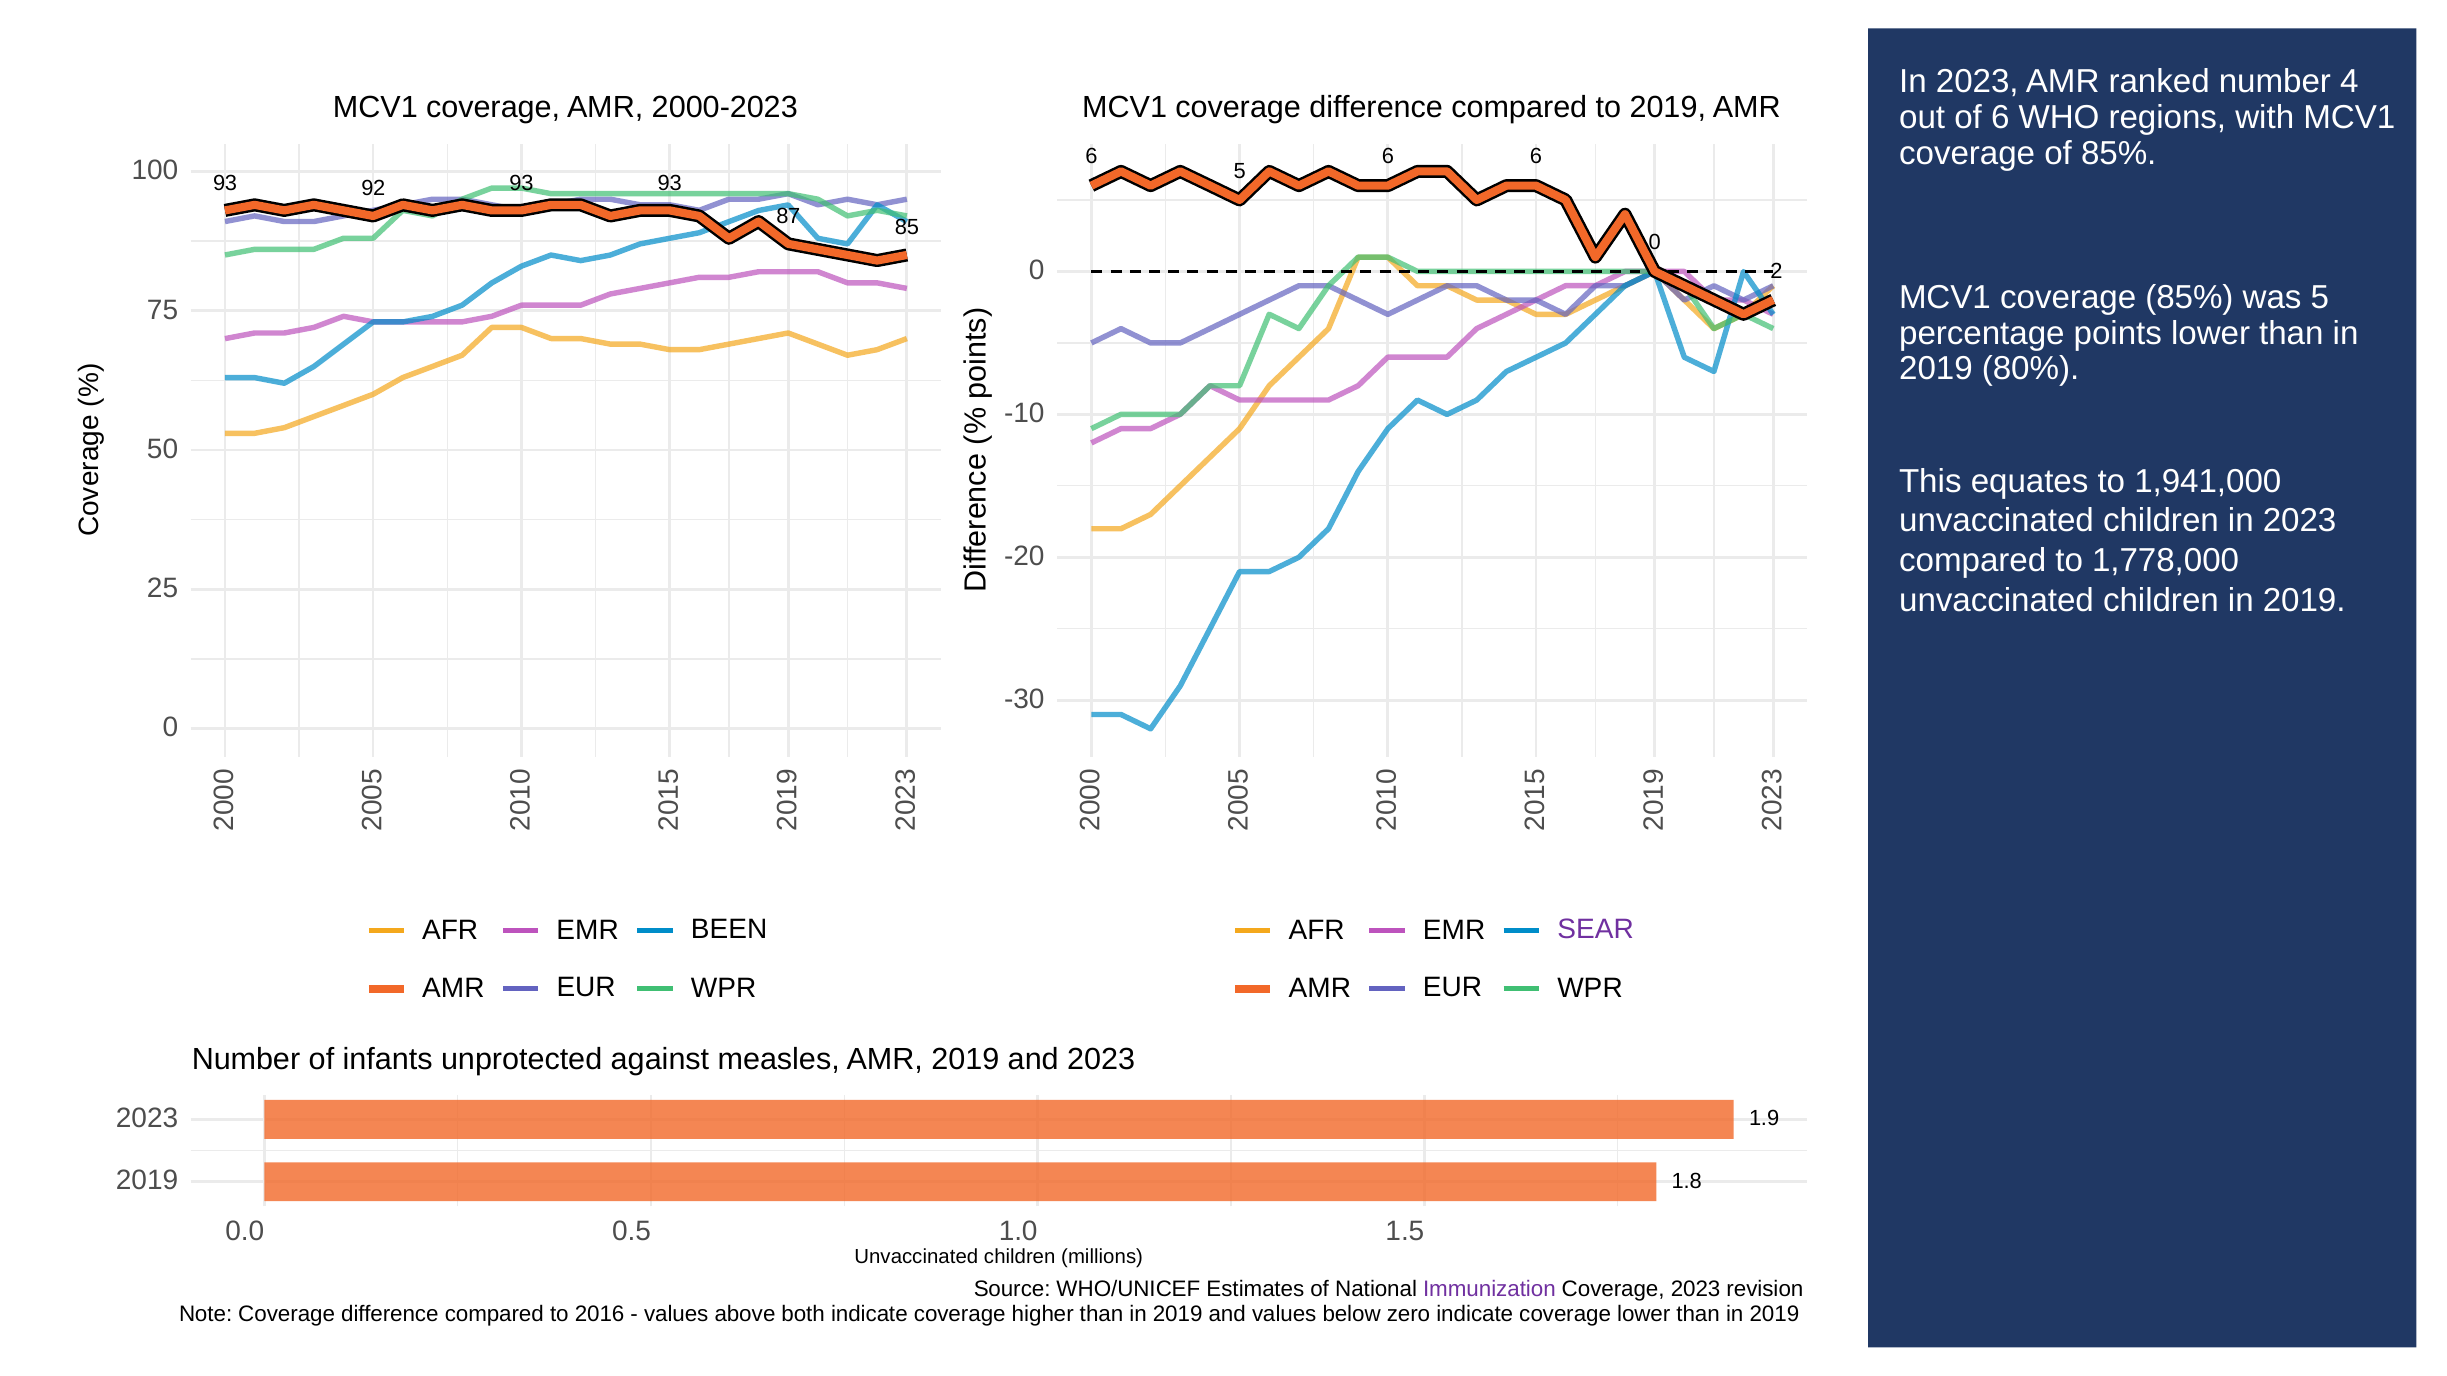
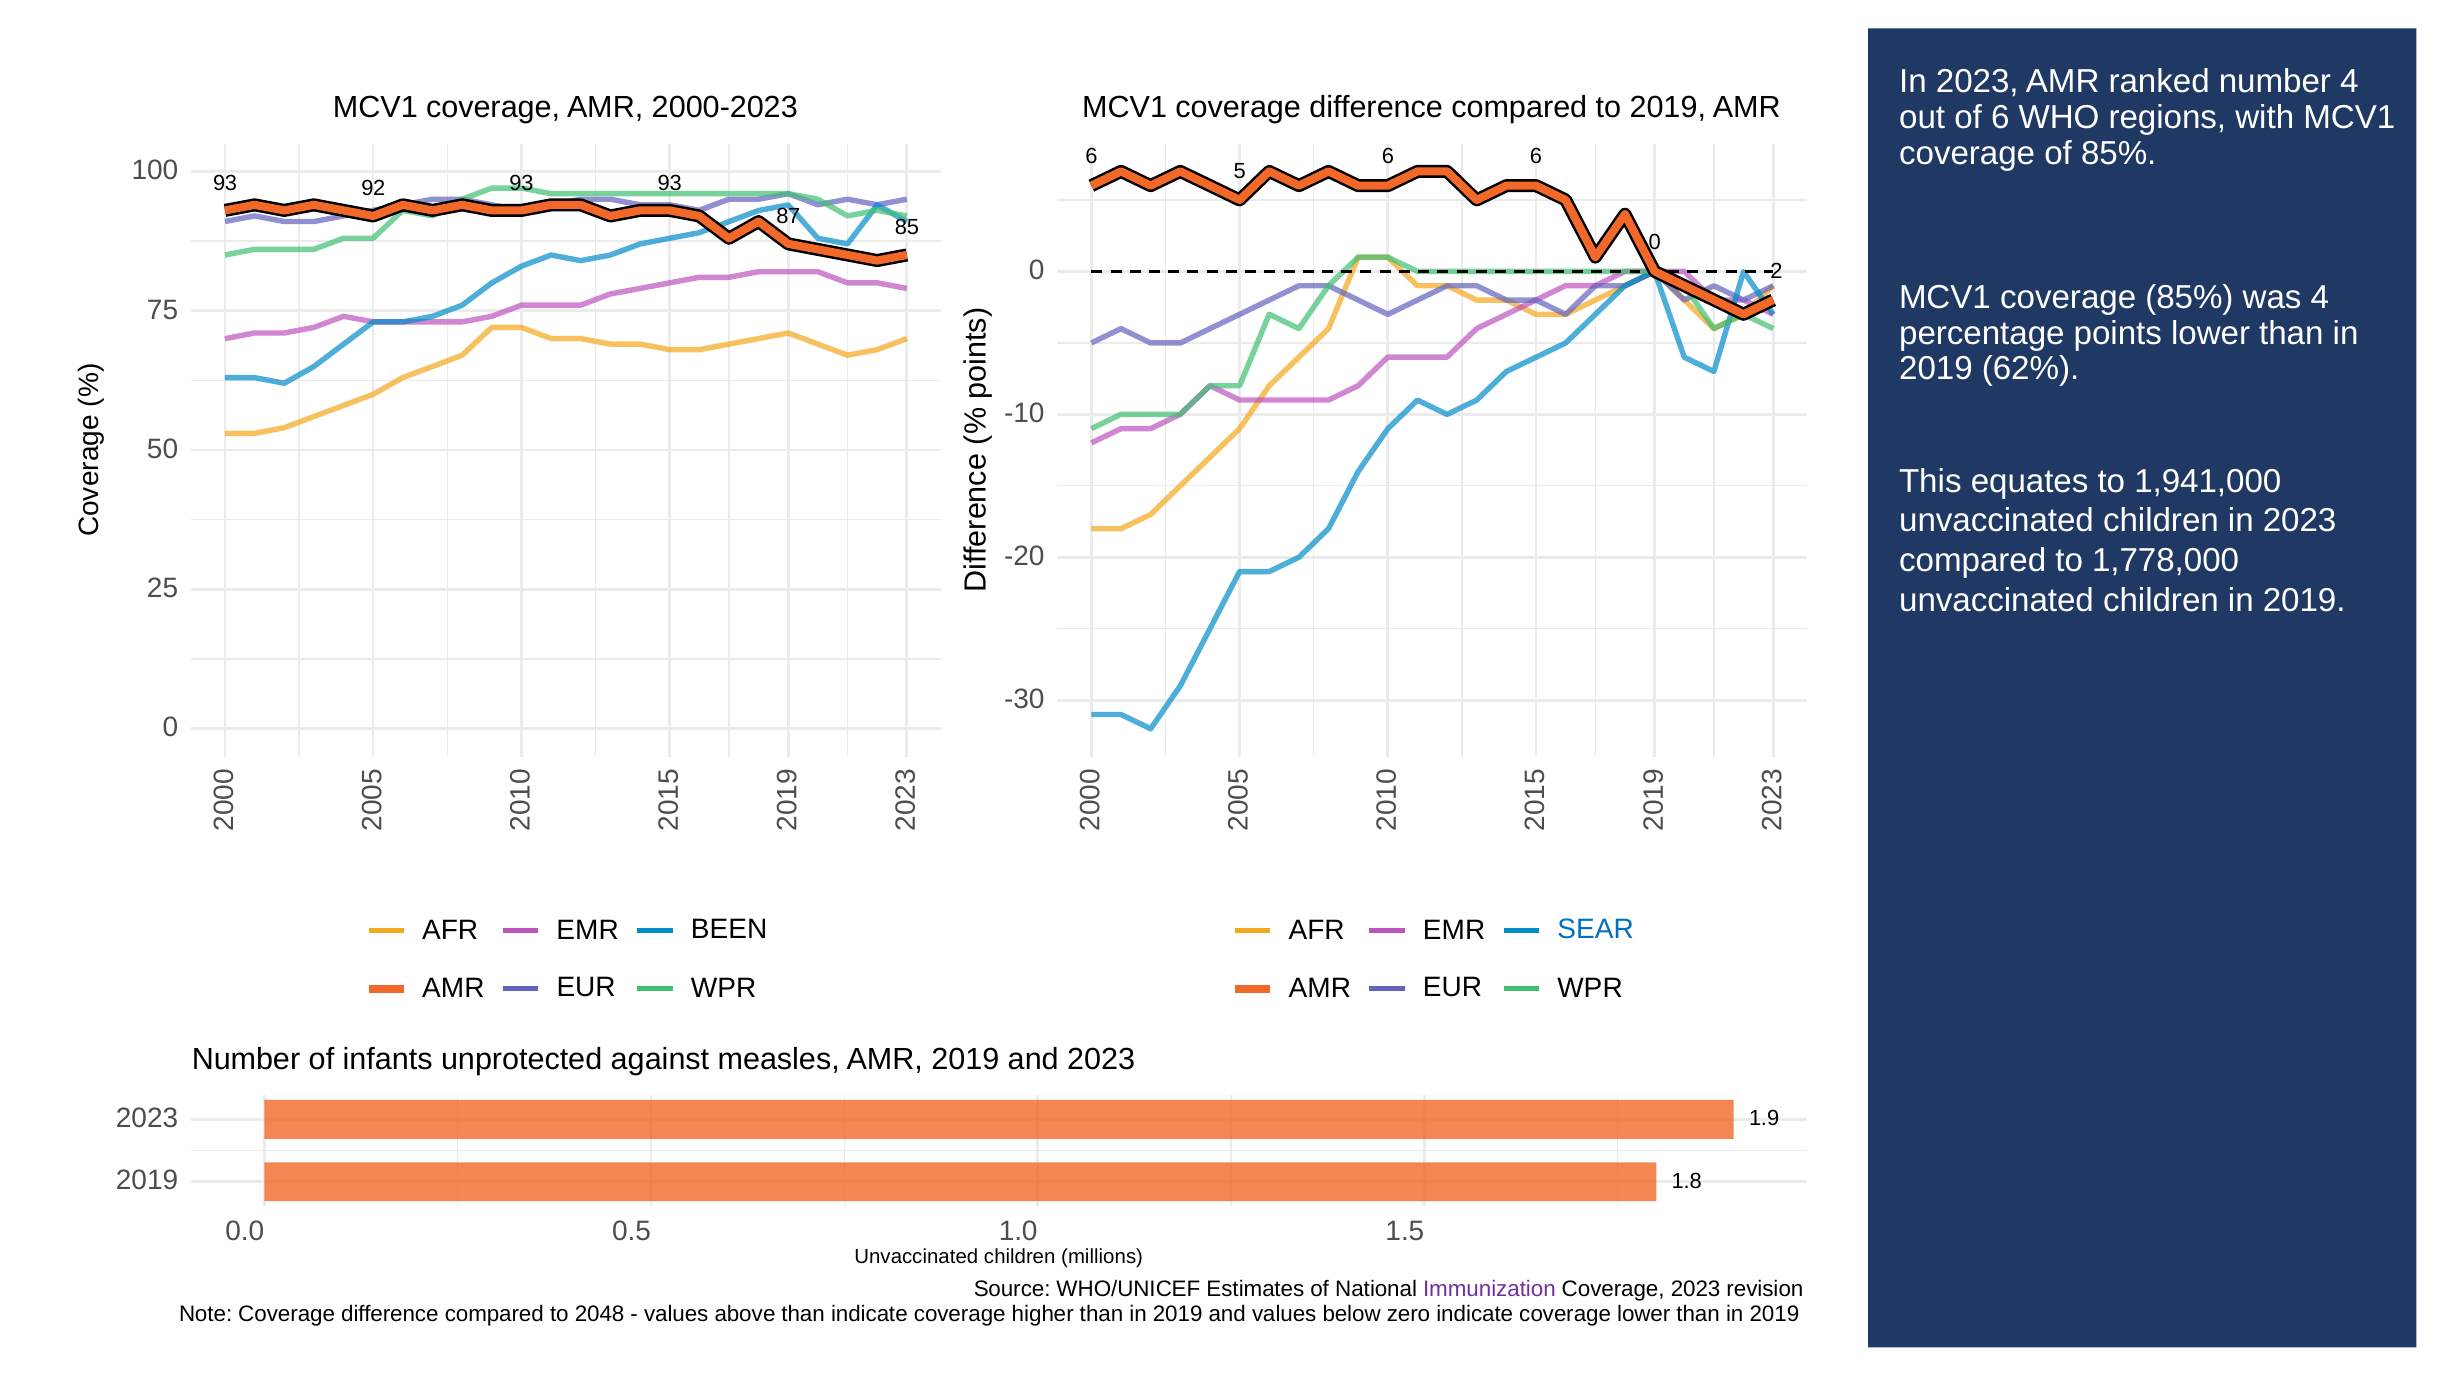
was 5: 5 -> 4 (2320, 297)
80%: 80% -> 62% (2031, 369)
SEAR colour: purple -> blue (1596, 930)
2016: 2016 -> 2048 (600, 1314)
above both: both -> than (803, 1314)
